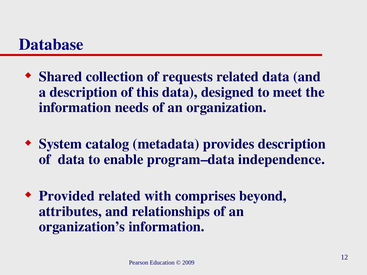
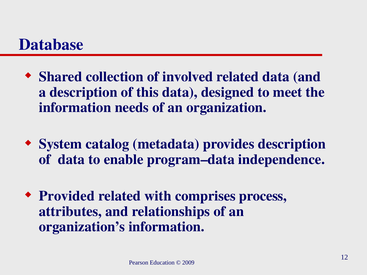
requests: requests -> involved (188, 77)
beyond: beyond -> process (263, 196)
